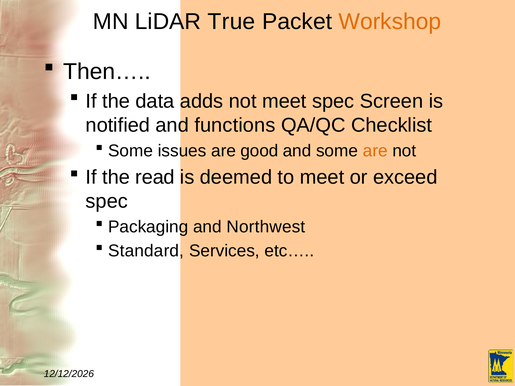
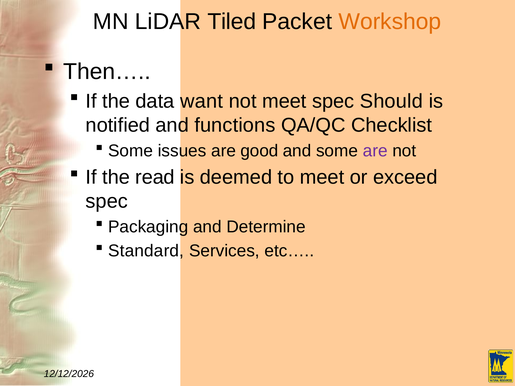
True: True -> Tiled (232, 22)
adds: adds -> want (202, 101)
Screen: Screen -> Should (391, 101)
are colour: orange -> purple (375, 151)
Northwest: Northwest -> Determine (266, 227)
